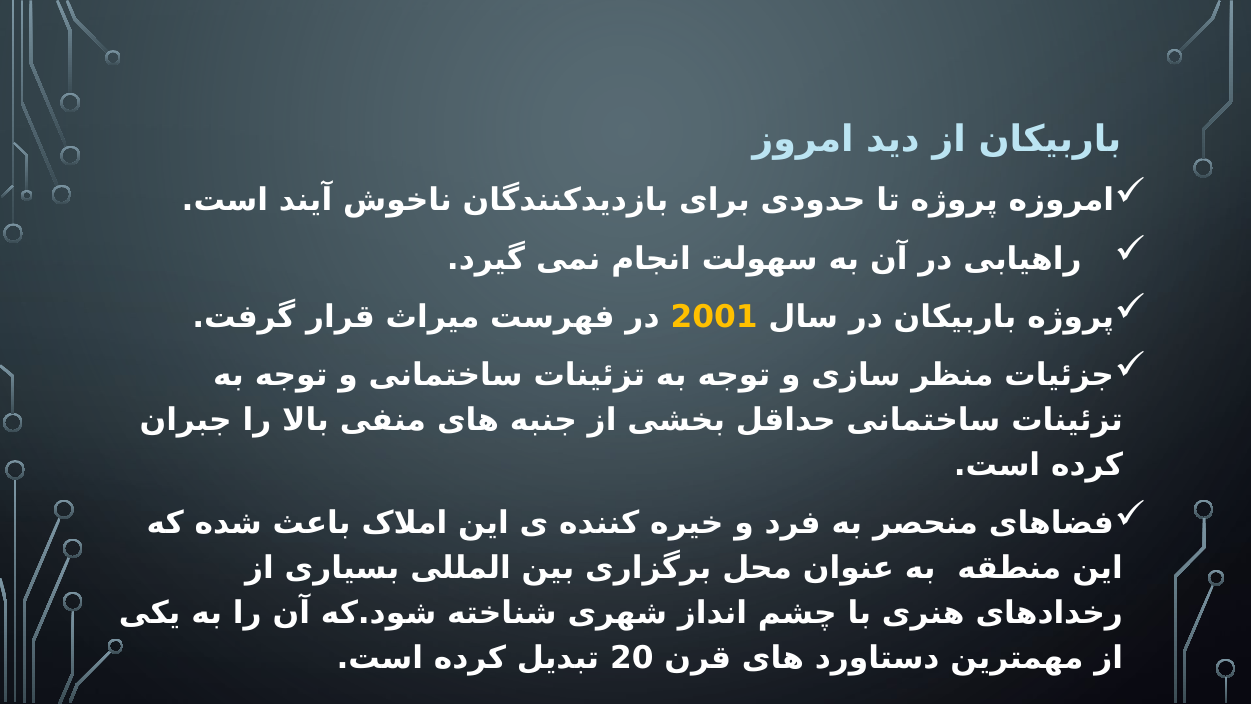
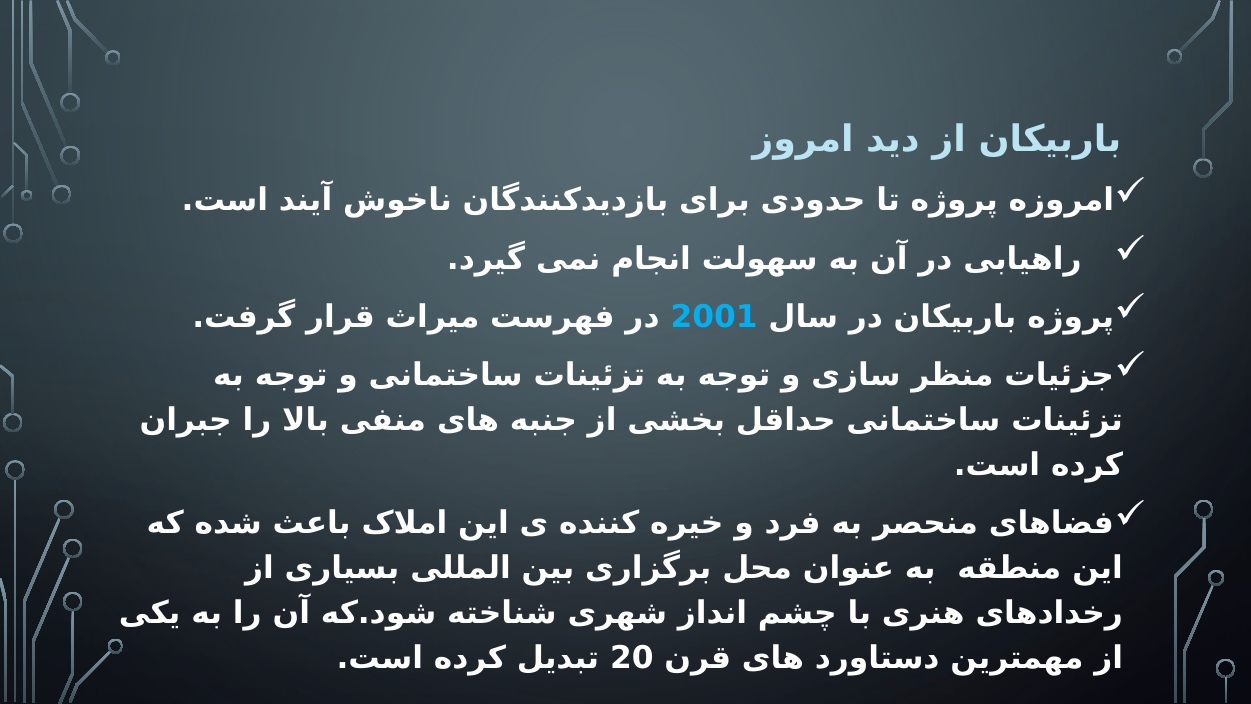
2001 colour: yellow -> light blue (714, 317)
